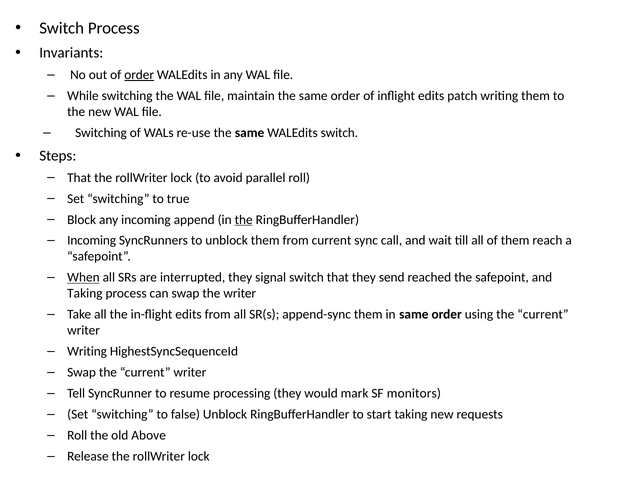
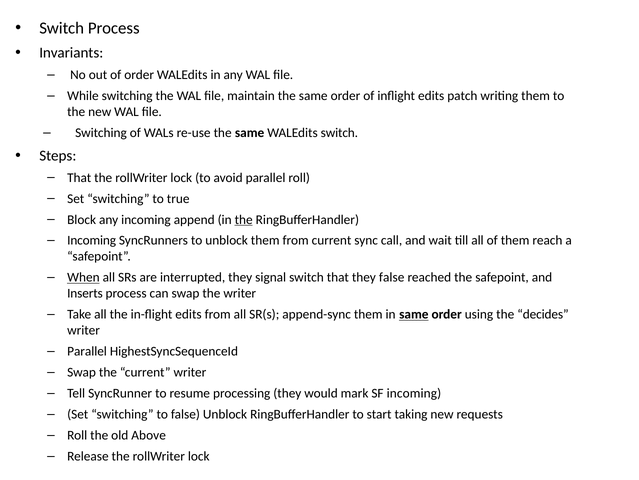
order underline: present -> none (139, 75)
they send: send -> false (392, 277)
Taking: Taking -> Inserts (85, 293)
same underline: none -> present (414, 314)
using the current: current -> decides (543, 314)
Writing: Writing -> Parallel (87, 351)
SF monitors: monitors -> incoming (414, 393)
